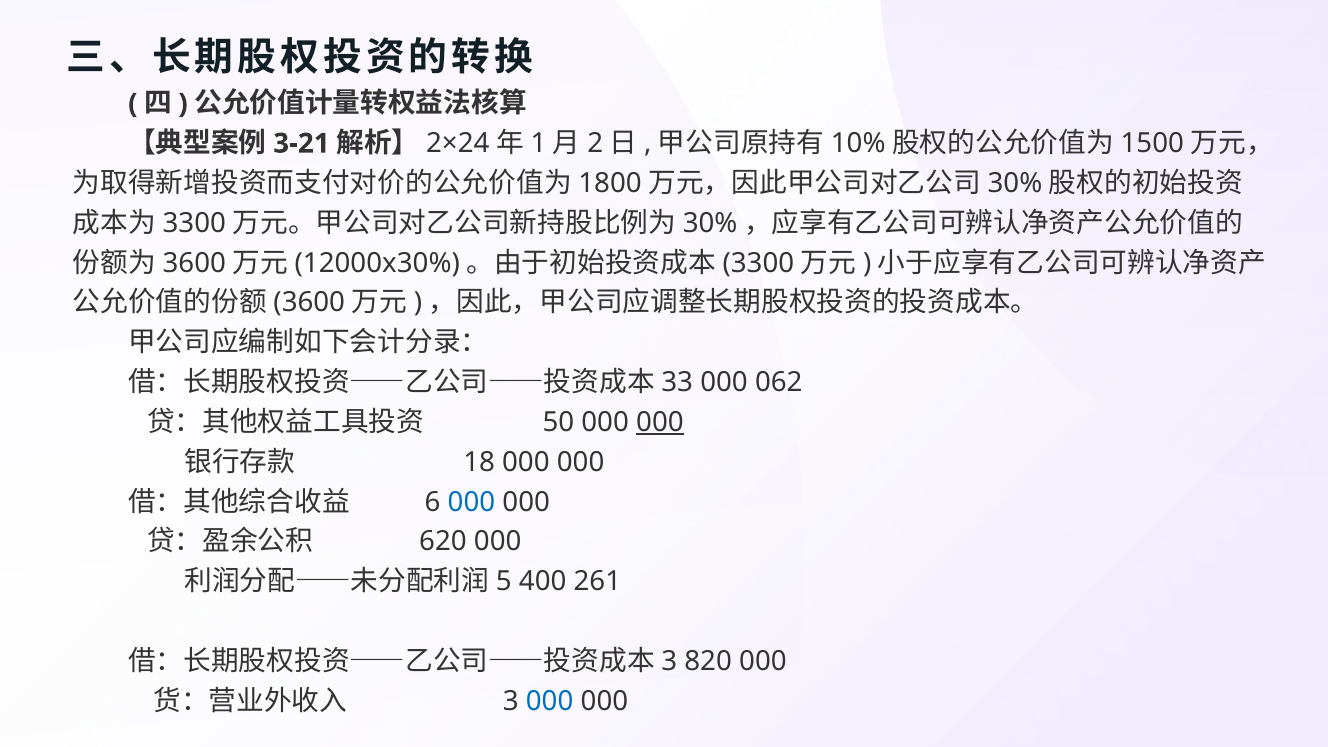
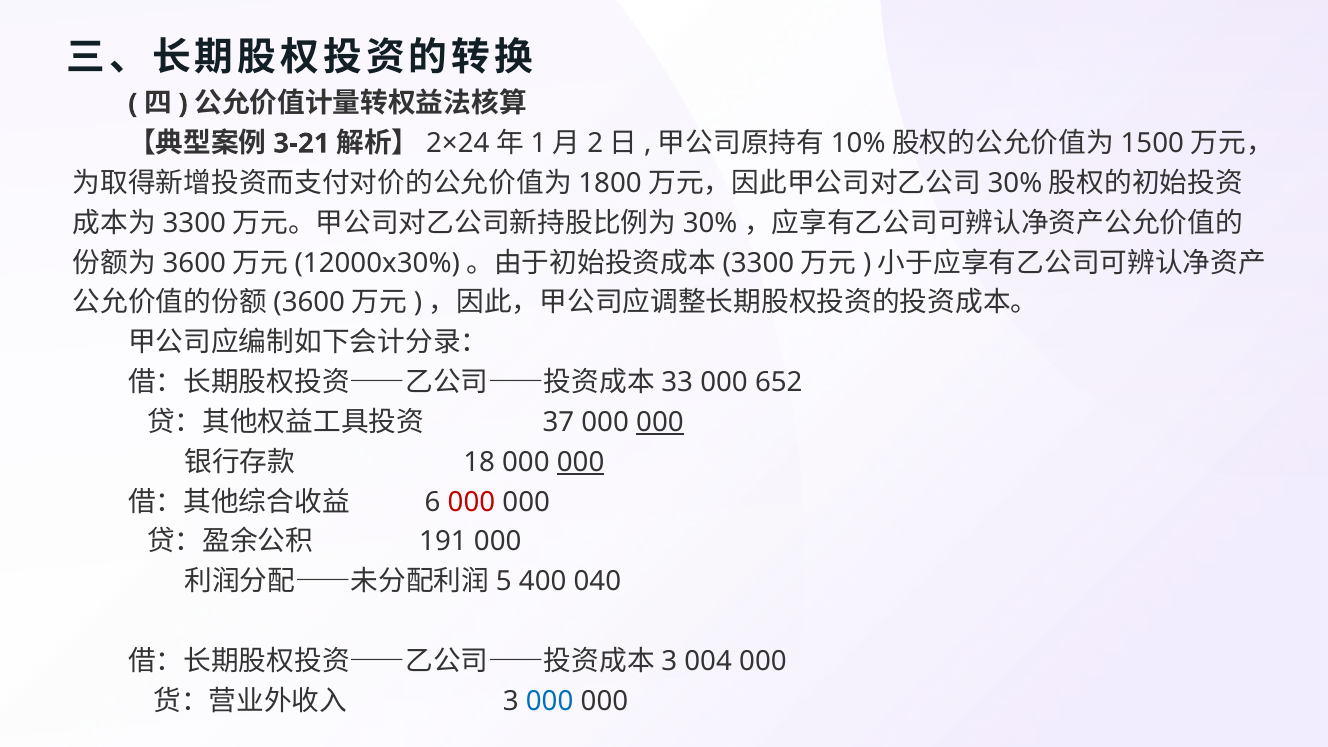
062: 062 -> 652 (779, 382)
50: 50 -> 37 (558, 422)
000 underline: none -> present (581, 462)
000 colour: blue -> red (471, 502)
620: 620 -> 191 (443, 542)
261: 261 -> 040 (597, 582)
820: 820 -> 004 (708, 661)
